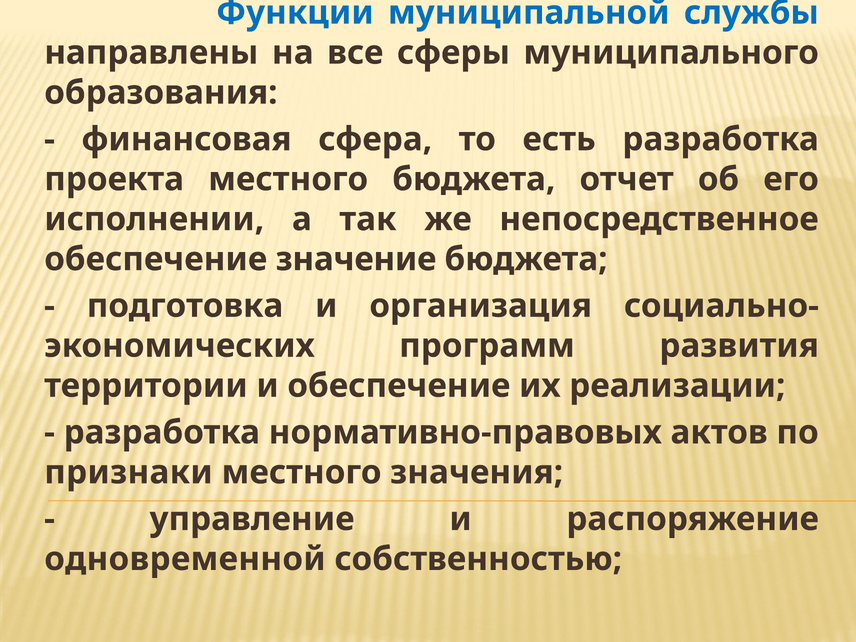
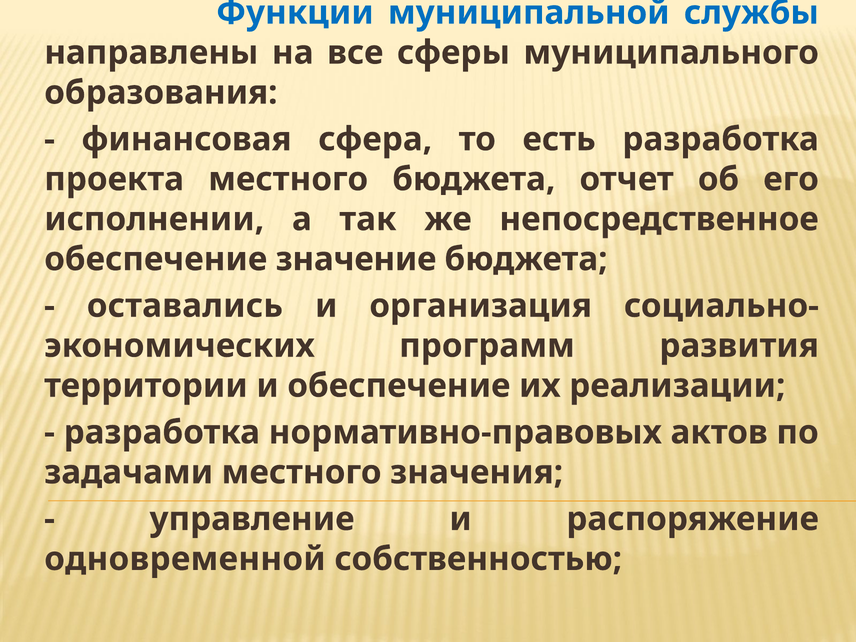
подготовка: подготовка -> оставались (185, 306)
признаки: признаки -> задачами (129, 472)
